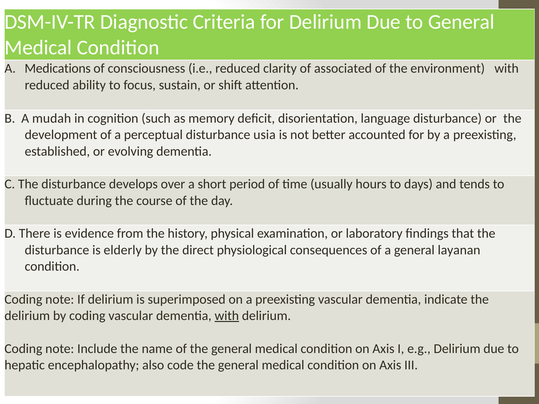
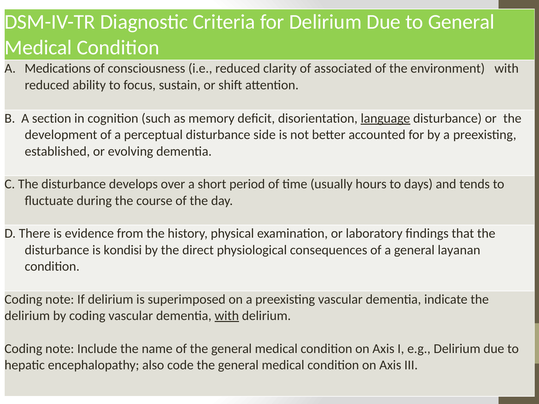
mudah: mudah -> section (52, 119)
language underline: none -> present (385, 119)
usia: usia -> side (265, 135)
elderly: elderly -> kondisi (123, 250)
